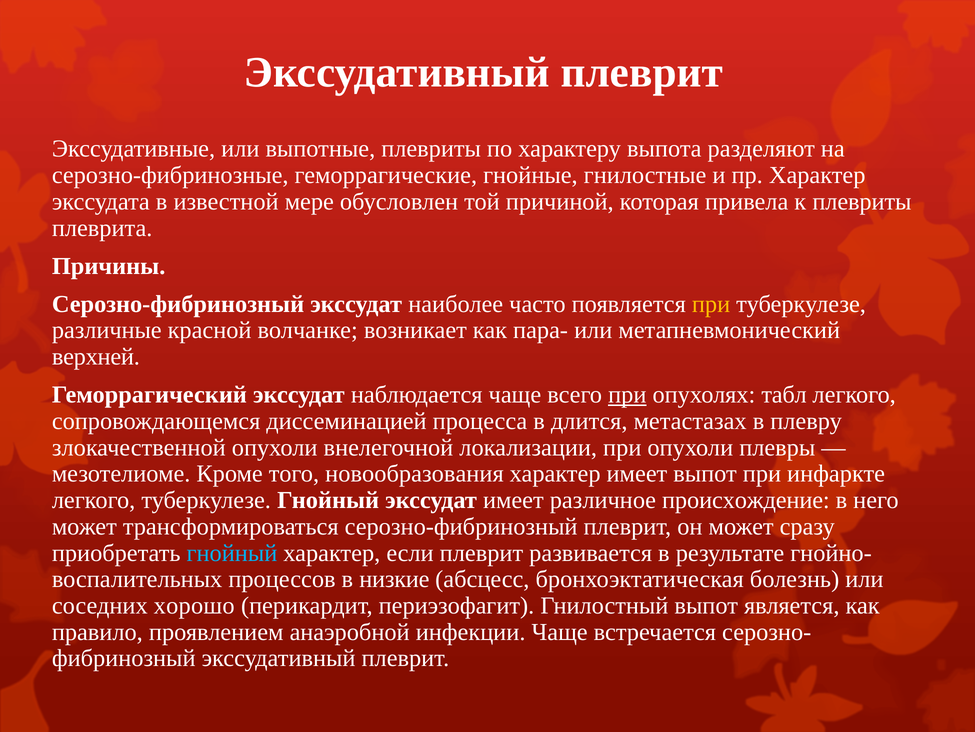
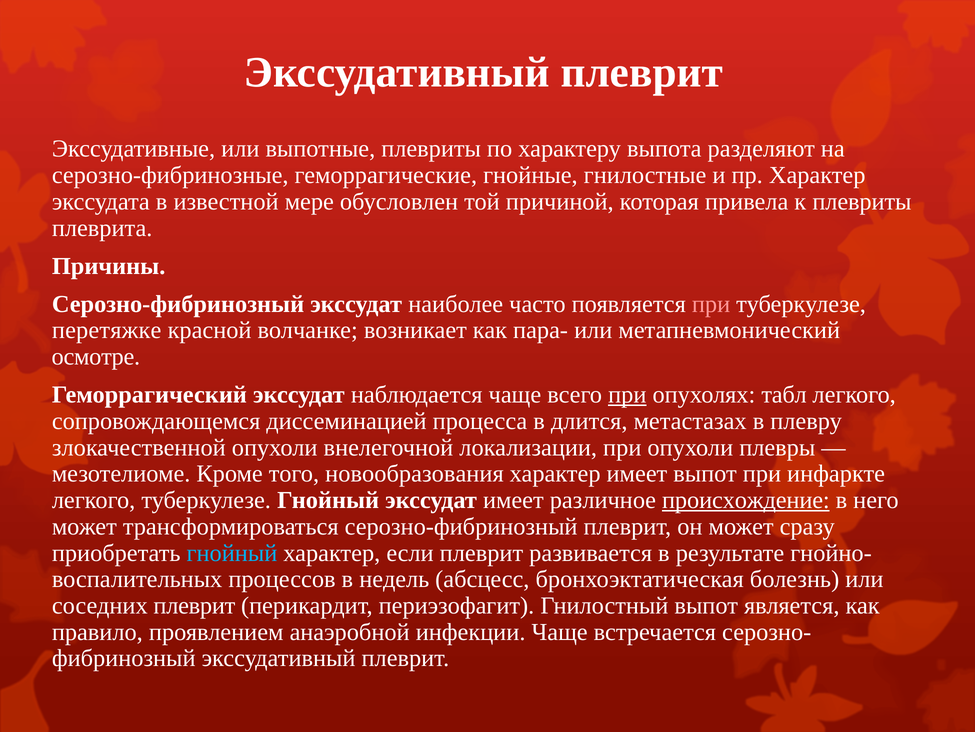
при colour: yellow -> pink (711, 304)
различные: различные -> перетяжке (107, 330)
верхней: верхней -> осмотре (96, 356)
происхождение underline: none -> present (746, 500)
низкие: низкие -> недель (394, 579)
соседних хорошо: хорошо -> плеврит (194, 605)
